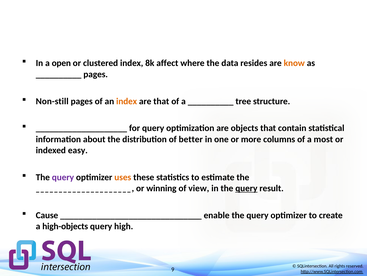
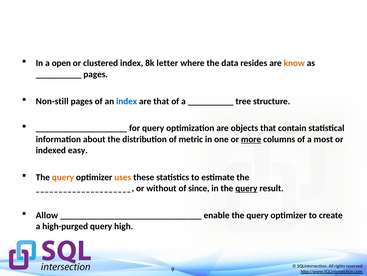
affect: affect -> letter (167, 63)
index colour: orange -> blue (127, 101)
better: better -> metric (191, 139)
more underline: none -> present (251, 139)
query colour: purple -> orange (63, 177)
winning: winning -> without (161, 188)
view: view -> since (199, 188)
Cause: Cause -> Allow (47, 215)
high-objects: high-objects -> high-purged (65, 226)
